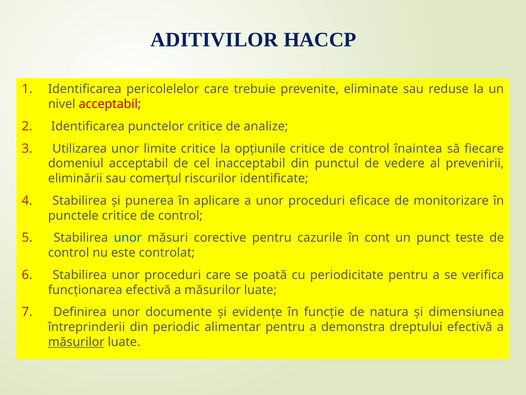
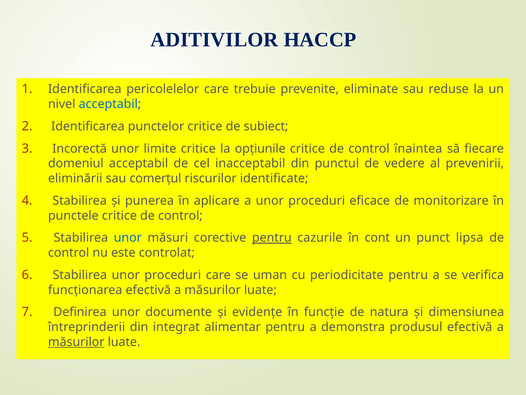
acceptabil colour: red -> blue (110, 104)
analize: analize -> subiect (266, 126)
Utilizarea: Utilizarea -> Incorectă (80, 148)
pentru underline: none -> present (272, 238)
teste: teste -> lipsa (470, 238)
poată: poată -> uman (270, 275)
periodic: periodic -> integrat (176, 327)
dreptului: dreptului -> produsul (416, 327)
